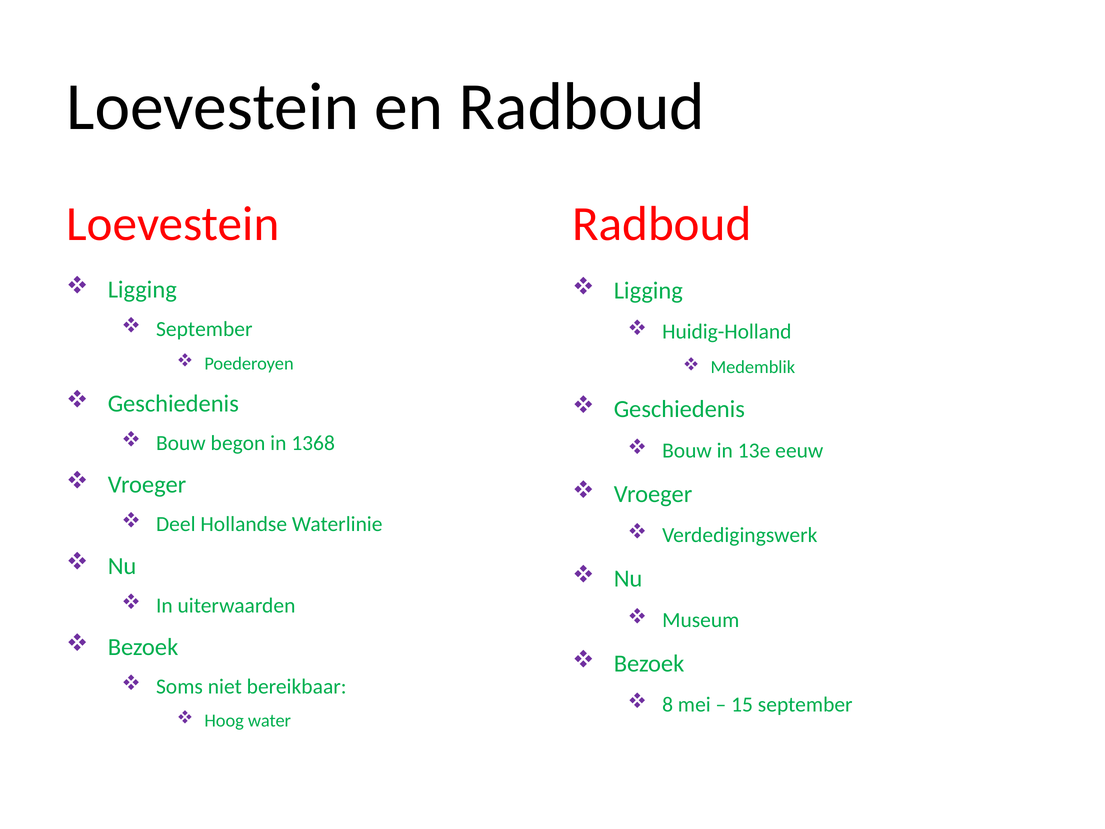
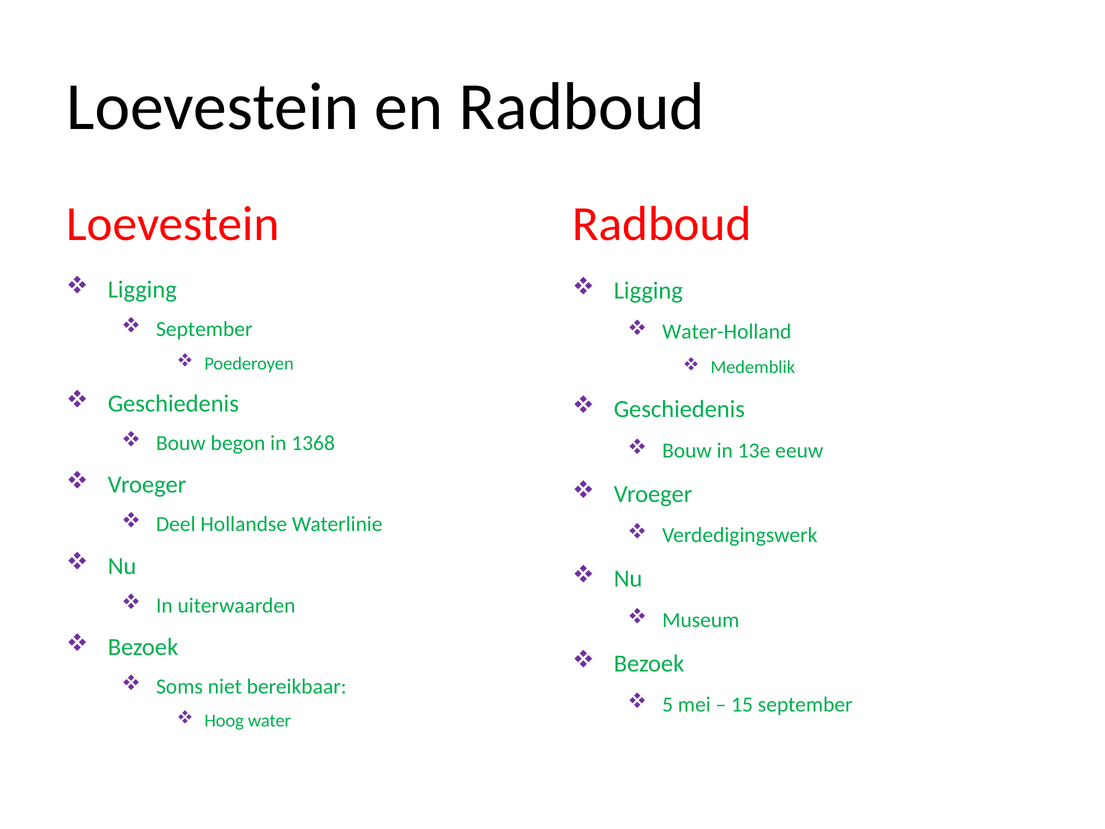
Huidig-Holland: Huidig-Holland -> Water-Holland (727, 332)
8: 8 -> 5 (668, 704)
